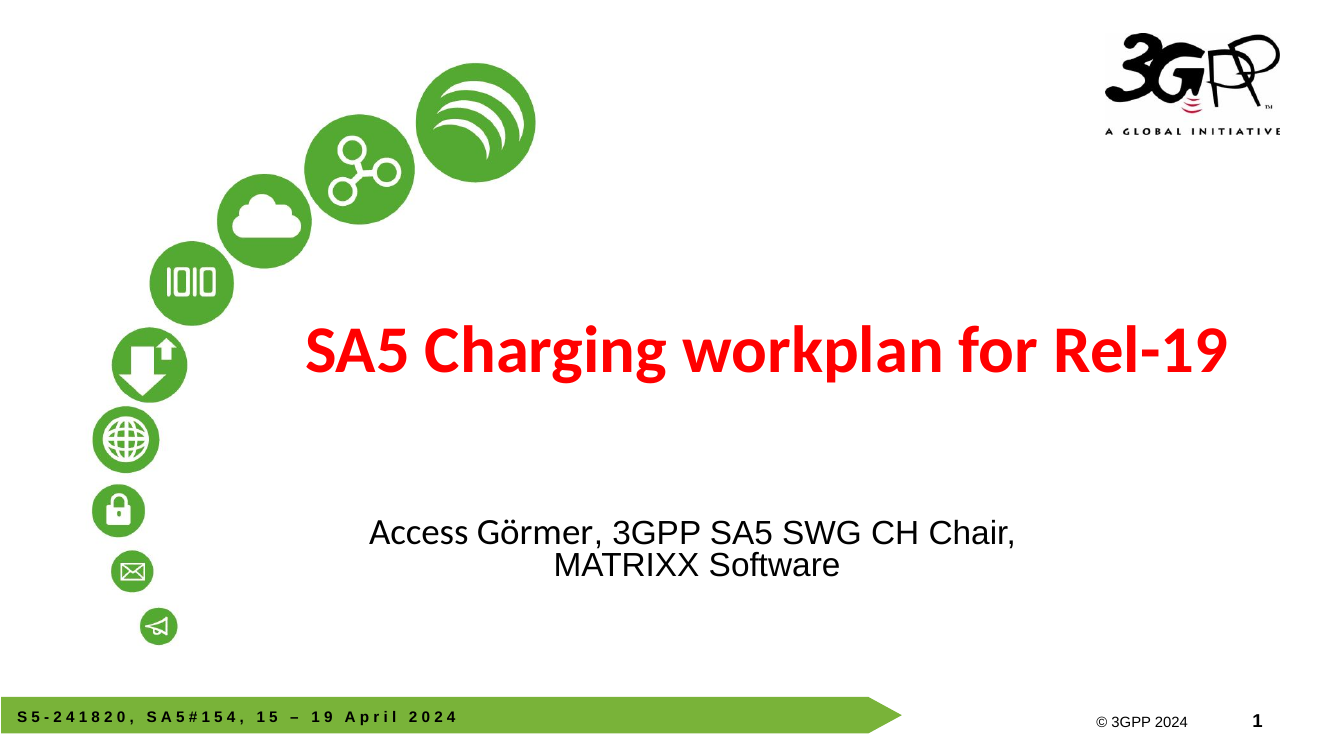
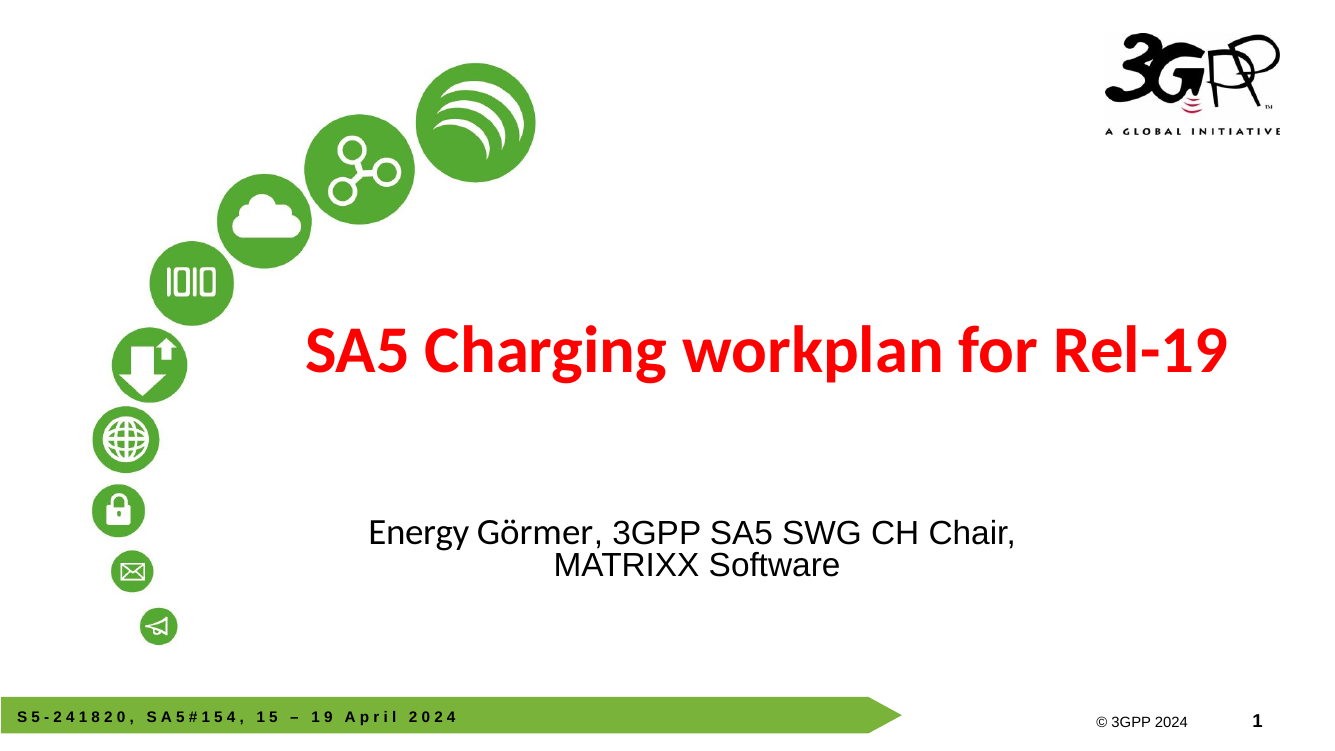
Access: Access -> Energy (419, 532)
